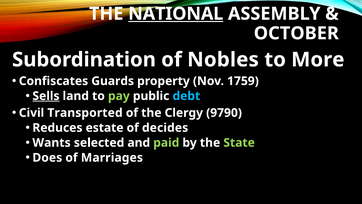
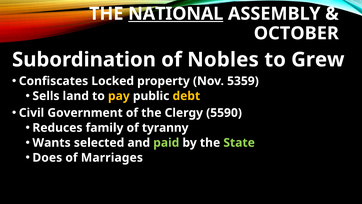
More: More -> Grew (318, 60)
Guards: Guards -> Locked (113, 81)
1759: 1759 -> 5359 (243, 81)
Sells underline: present -> none (46, 96)
pay colour: light green -> yellow (119, 96)
debt colour: light blue -> yellow (186, 96)
Transported: Transported -> Government (85, 113)
9790: 9790 -> 5590 (224, 113)
estate: estate -> family (105, 128)
decides: decides -> tyranny (165, 128)
